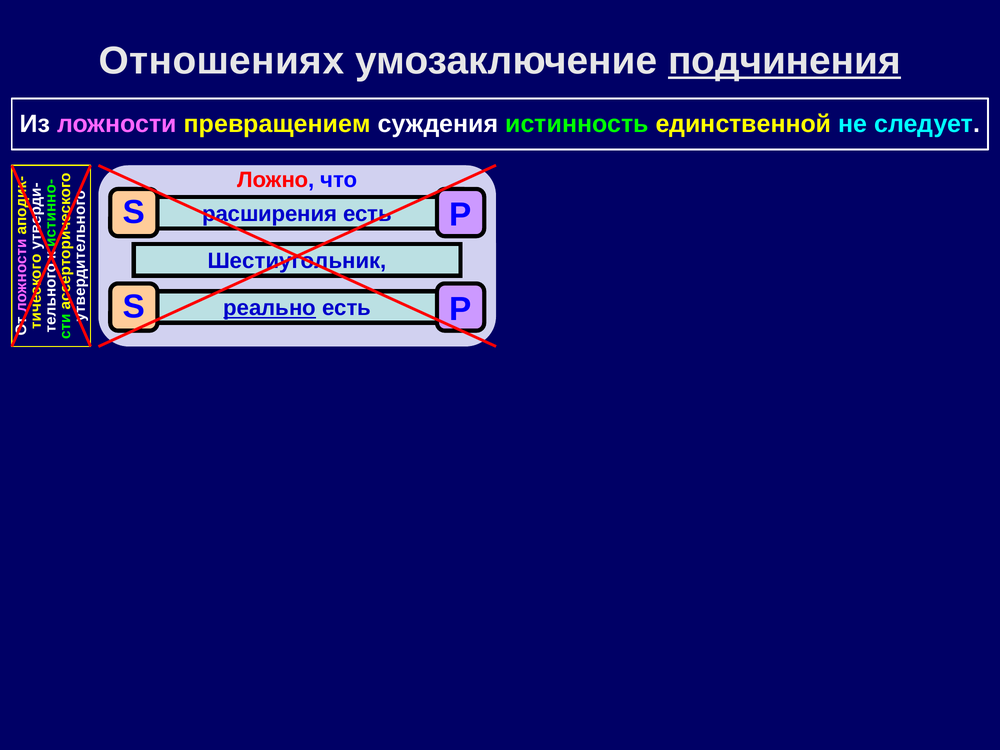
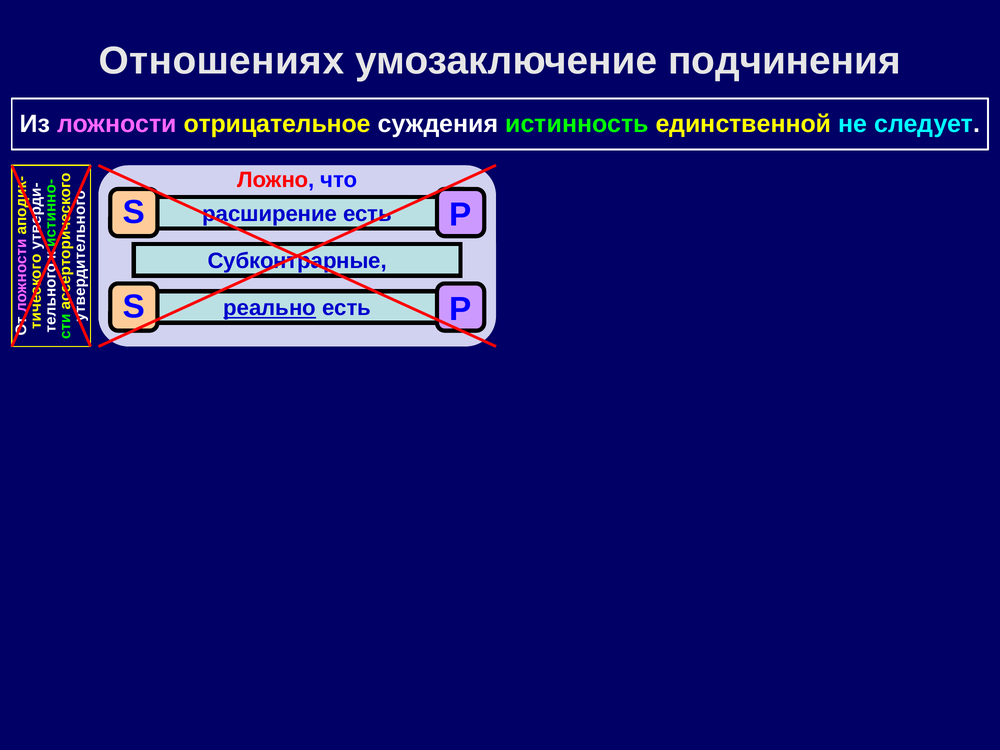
подчинения underline: present -> none (784, 61)
превращением: превращением -> отрицательное (277, 124)
расширения: расширения -> расширение (270, 214)
Шестиугольник: Шестиугольник -> Субконтрарные (297, 261)
